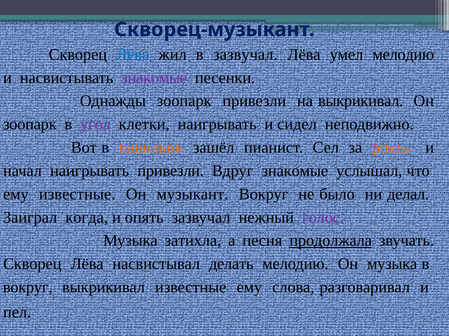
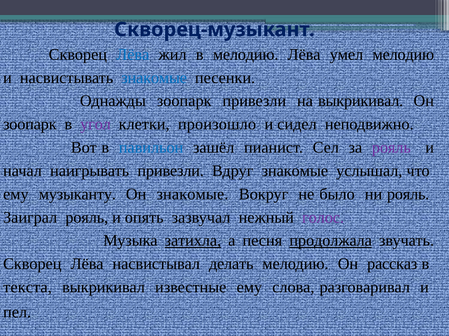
в зазвучал: зазвучал -> мелодию (246, 55)
знакомые colour: purple -> blue (154, 78)
клетки наигрывать: наигрывать -> произошло (217, 125)
павильон colour: orange -> blue (151, 148)
рояль colour: orange -> purple (391, 148)
ему известные: известные -> музыканту (77, 195)
Он музыкант: музыкант -> знакомые (192, 195)
ни делал: делал -> рояль (408, 195)
Заиграл когда: когда -> рояль (87, 218)
затихла underline: none -> present (193, 241)
Он музыка: музыка -> рассказ (392, 265)
вокруг: вокруг -> текста (28, 288)
